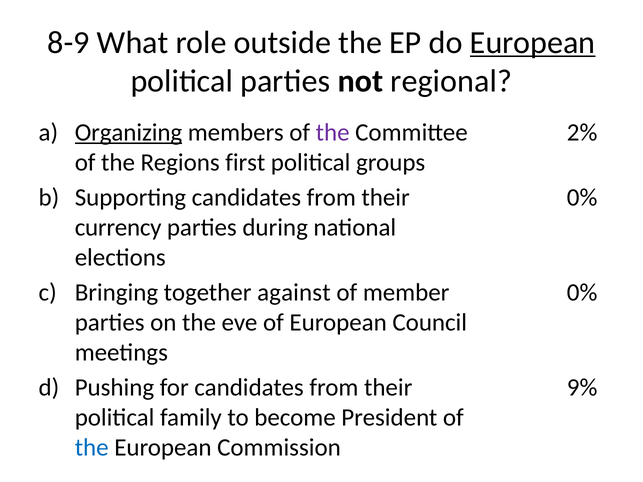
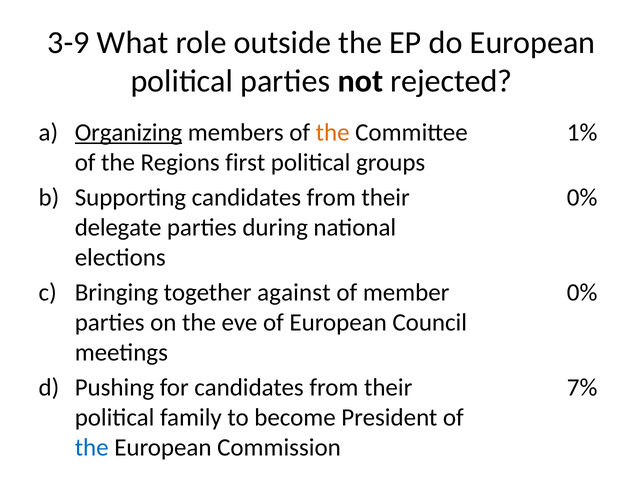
8-9: 8-9 -> 3-9 (69, 42)
European underline: present -> none (533, 42)
regional: regional -> rejected (451, 81)
the colour: purple -> orange (333, 132)
2%: 2% -> 1% (582, 132)
currency: currency -> delegate (118, 228)
9%: 9% -> 7% (582, 388)
